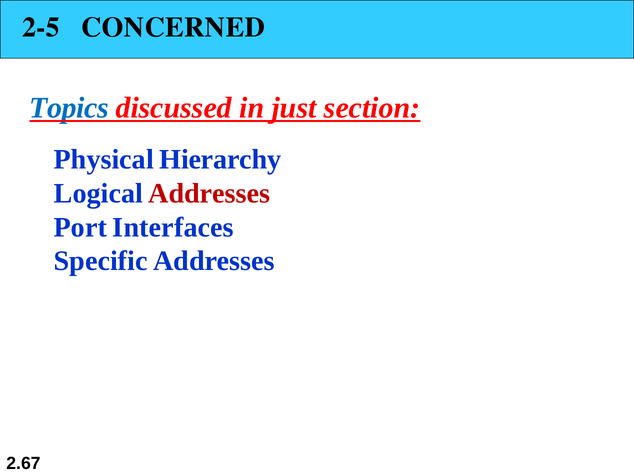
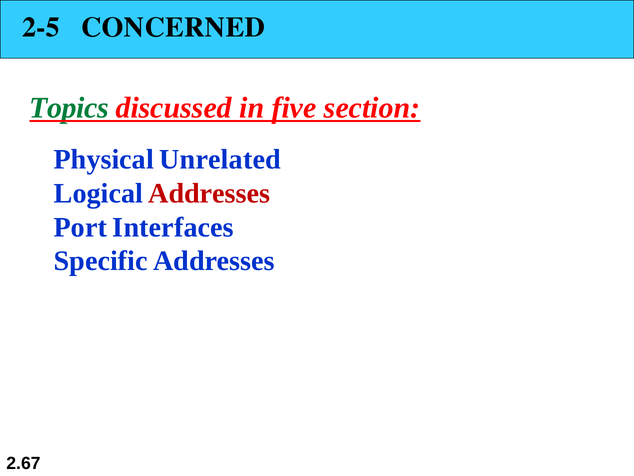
Topics colour: blue -> green (69, 108)
just: just -> five (294, 108)
Hierarchy: Hierarchy -> Unrelated (220, 159)
